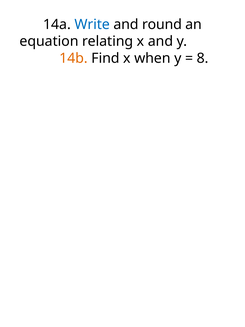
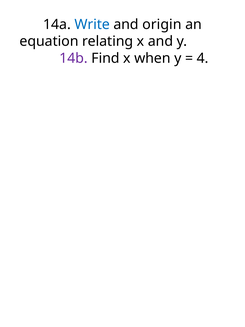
round: round -> origin (162, 24)
14b colour: orange -> purple (73, 58)
8: 8 -> 4 (203, 58)
